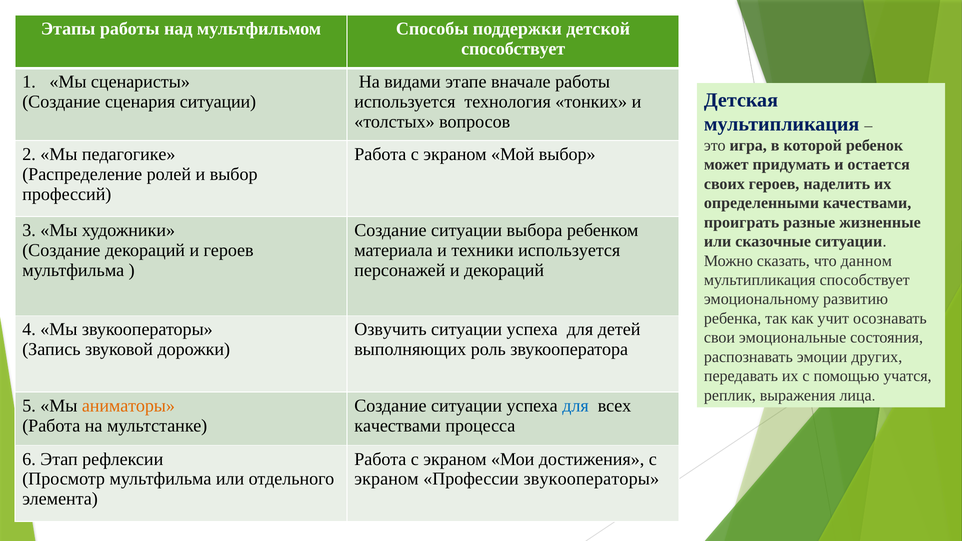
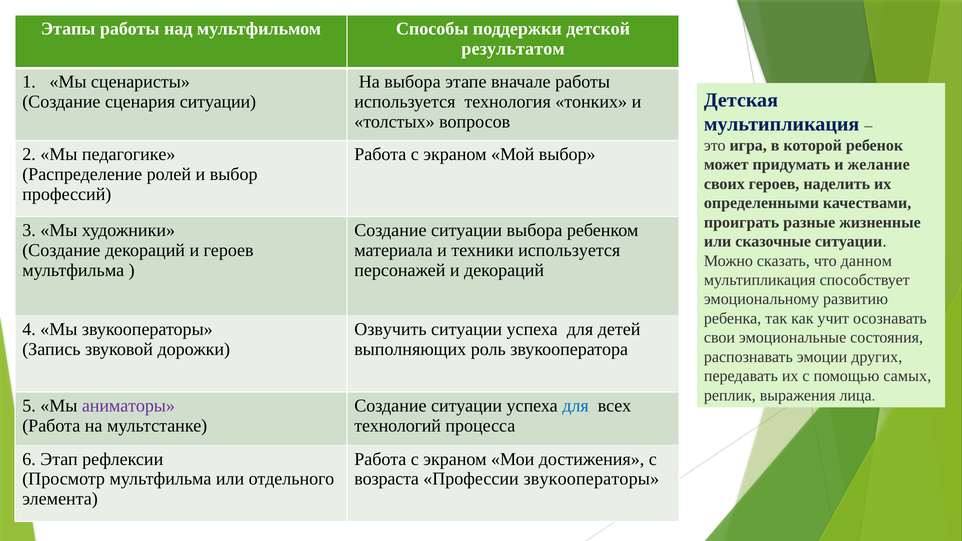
способствует: способствует -> результатом (513, 49)
На видами: видами -> выбора (412, 82)
остается: остается -> желание (879, 165)
учатся: учатся -> самых (907, 376)
аниматоры colour: orange -> purple (128, 406)
качествами: качествами -> технологий (398, 426)
экраном: экраном -> возраста (387, 479)
